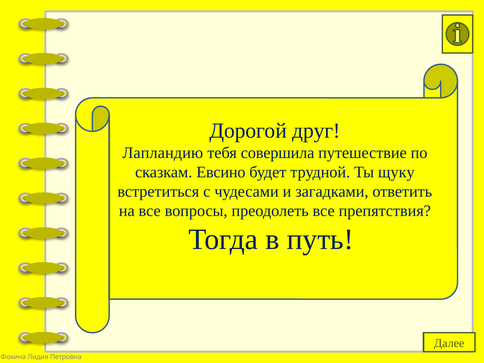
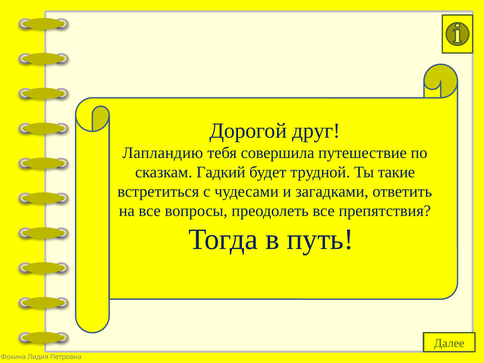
Евсино: Евсино -> Гадкий (221, 172)
щуку: щуку -> такие (396, 172)
